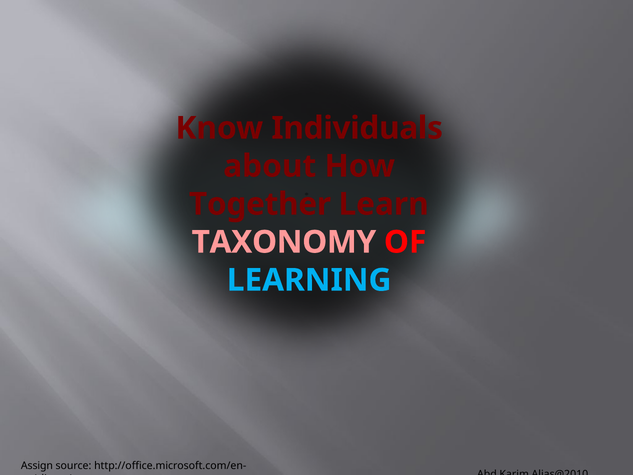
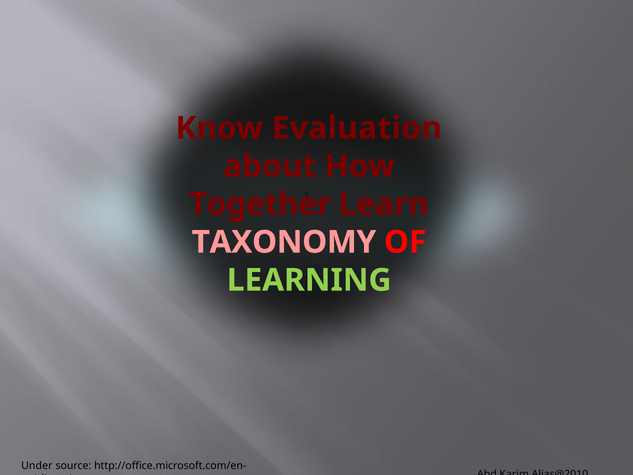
Individuals: Individuals -> Evaluation (357, 128)
LEARNING colour: light blue -> light green (309, 280)
Assign: Assign -> Under (37, 466)
